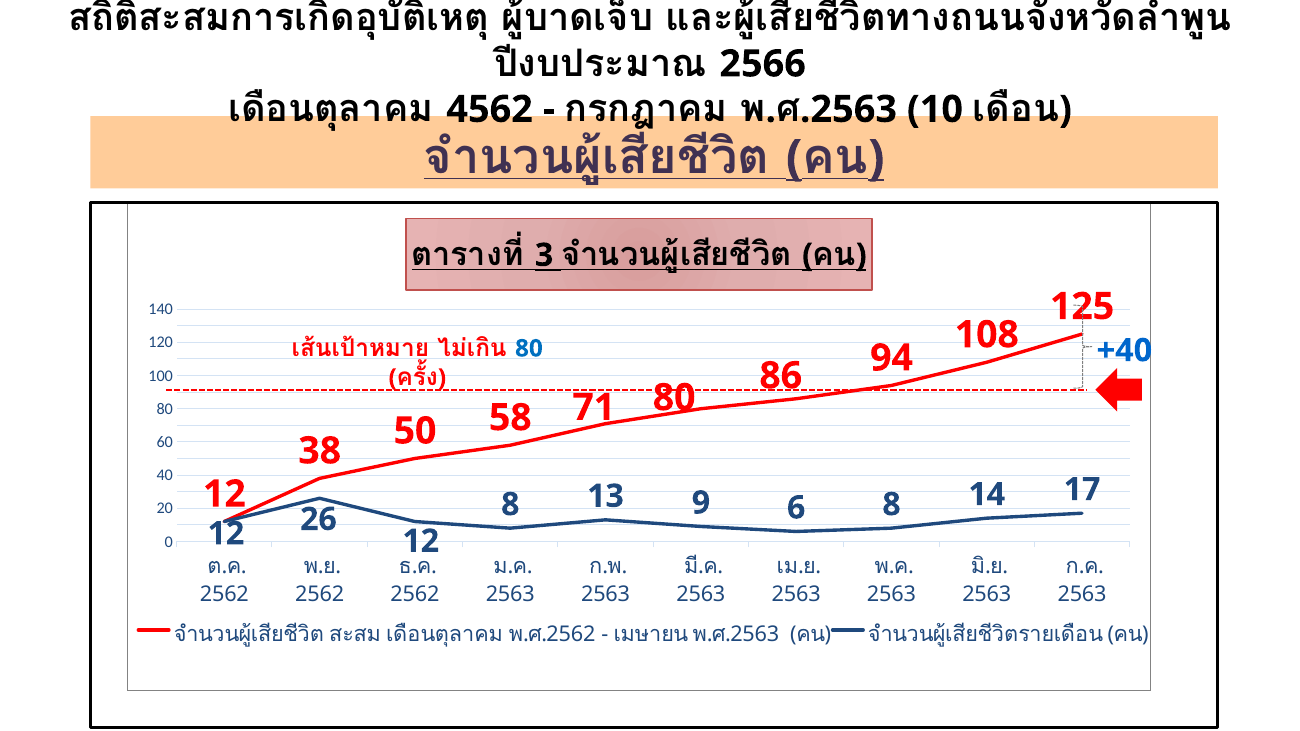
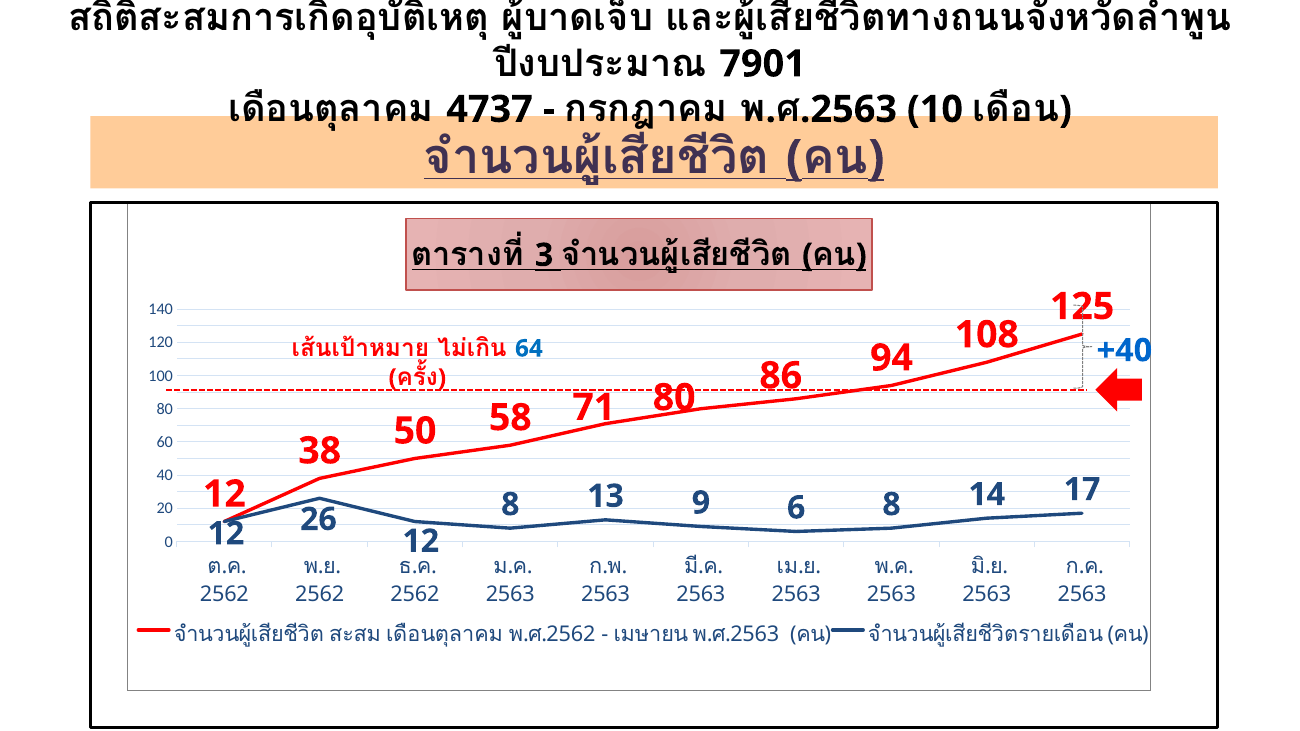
2566: 2566 -> 7901 (763, 64)
4562: 4562 -> 4737 (490, 109)
80: 80 -> 64 (529, 349)
